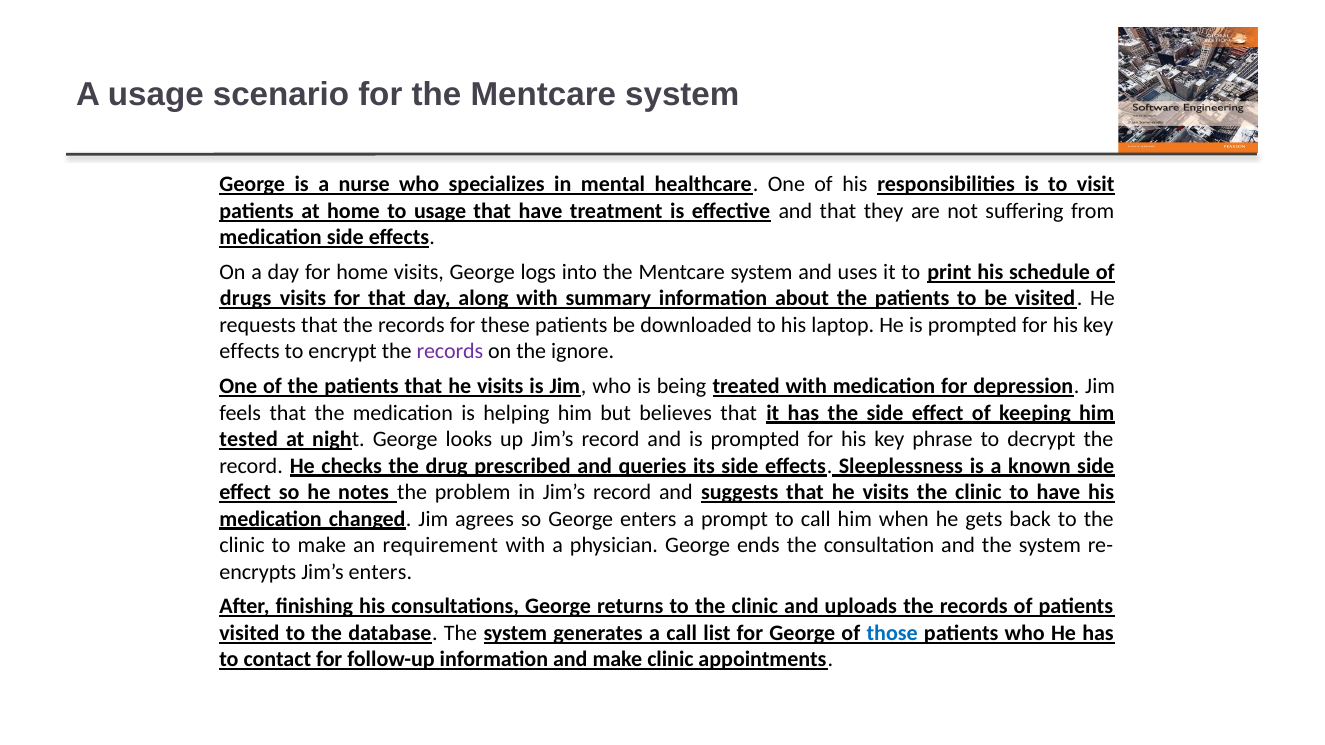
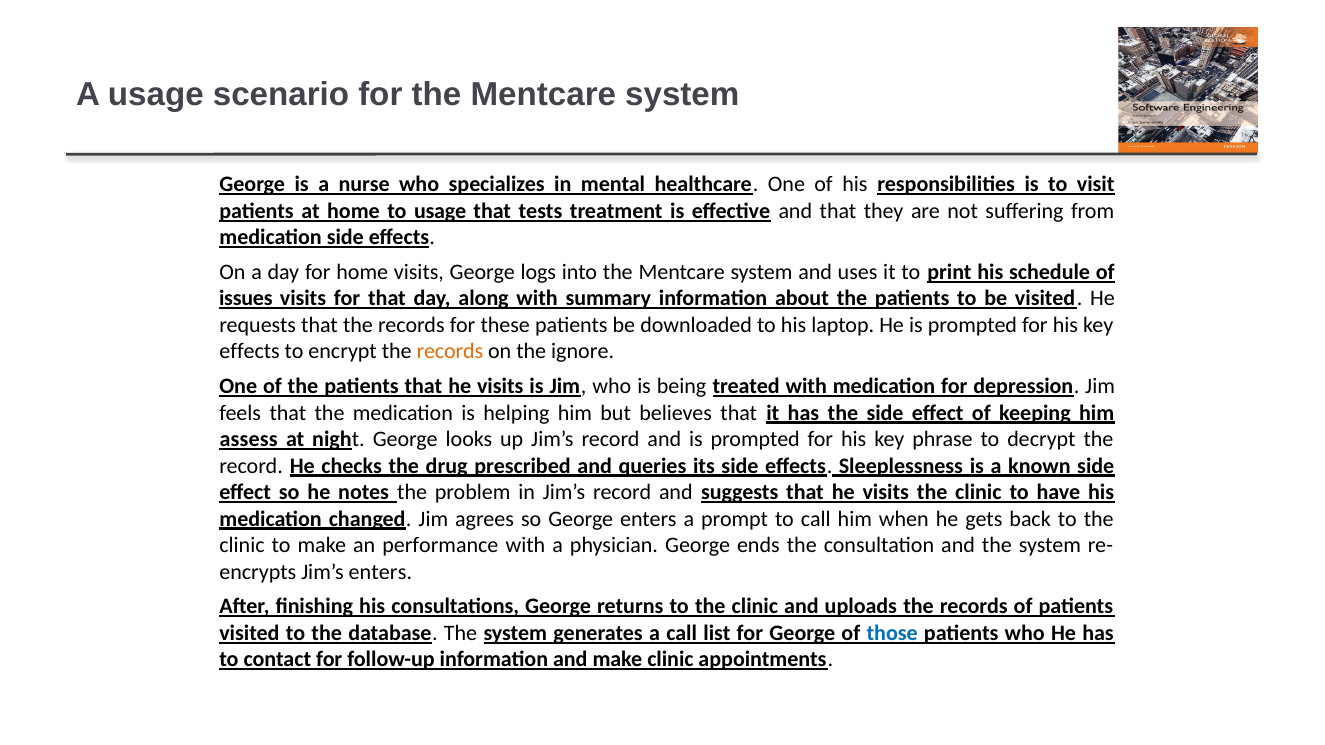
that have: have -> tests (540, 211)
drugs: drugs -> issues (246, 299)
records colour: purple -> orange (450, 352)
tested: tested -> assess (249, 440)
requirement: requirement -> performance (440, 545)
